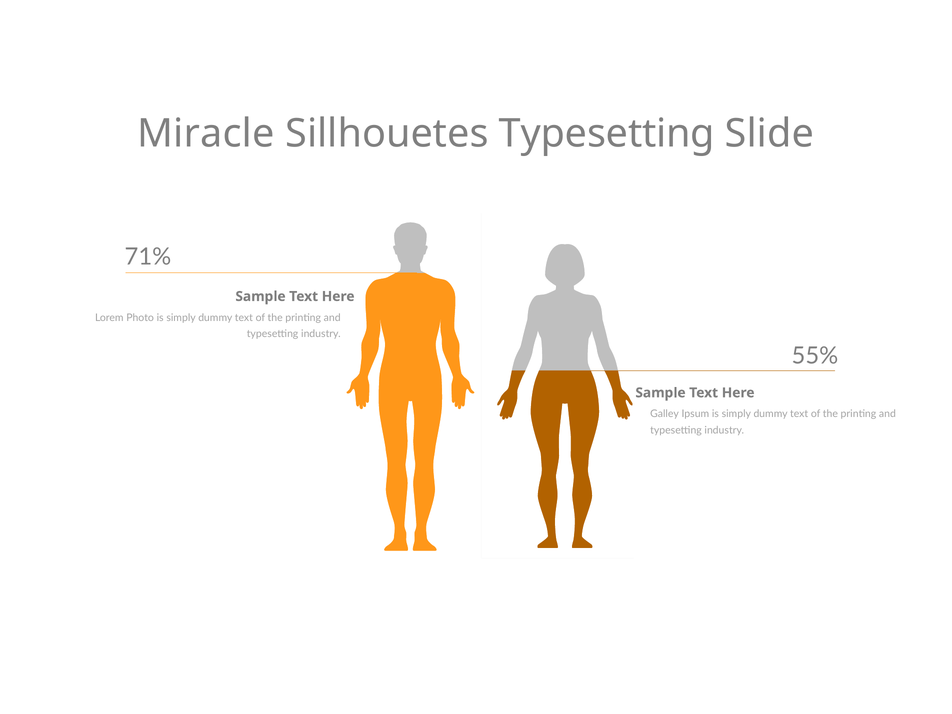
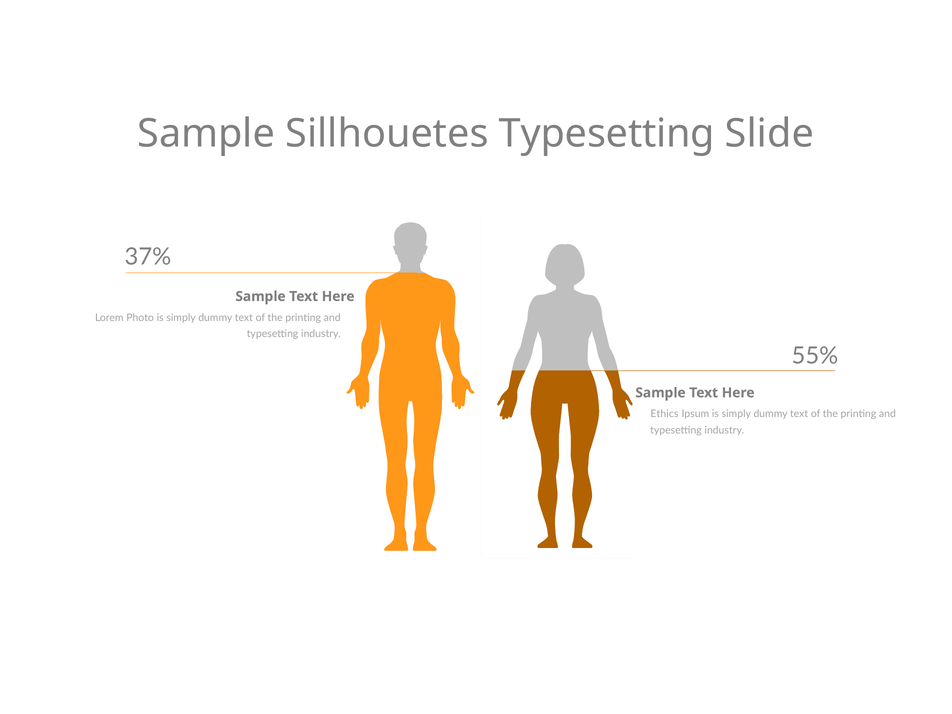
Miracle: Miracle -> Sample (206, 134)
71%: 71% -> 37% (148, 257)
Galley: Galley -> Ethics (664, 414)
